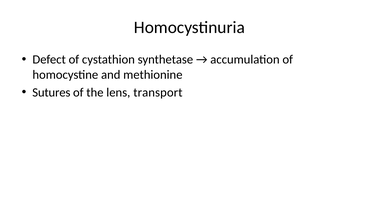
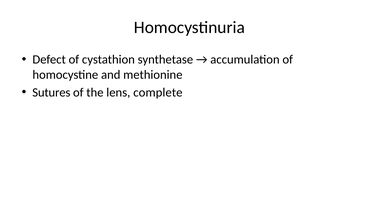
transport: transport -> complete (158, 92)
